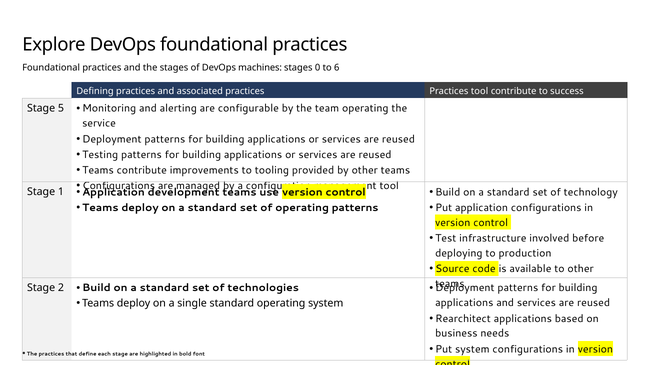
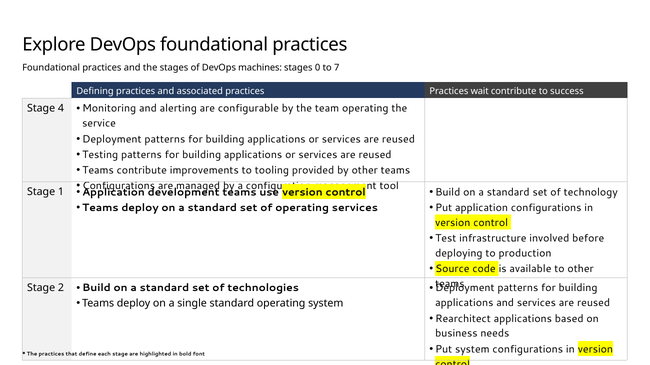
6: 6 -> 7 (337, 68)
Practices tool: tool -> wait (480, 91)
5: 5 -> 4 (61, 108)
operating patterns: patterns -> services (355, 208)
